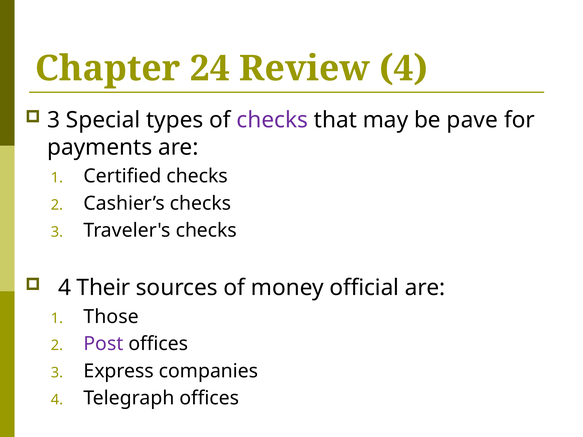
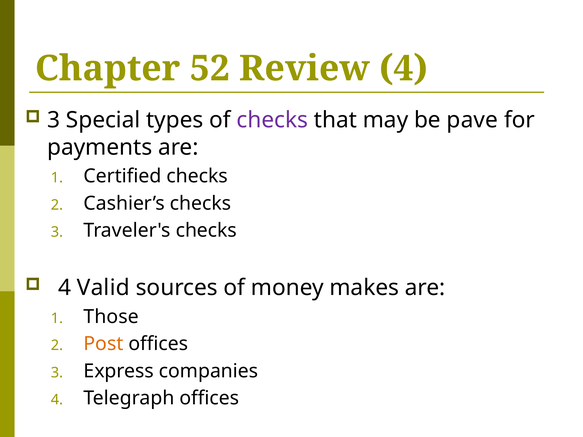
24: 24 -> 52 (210, 69)
Their: Their -> Valid (103, 288)
official: official -> makes (364, 288)
Post colour: purple -> orange (103, 344)
